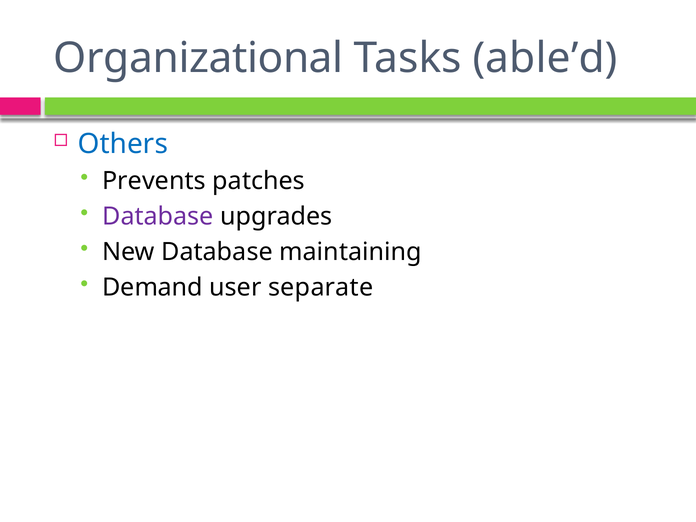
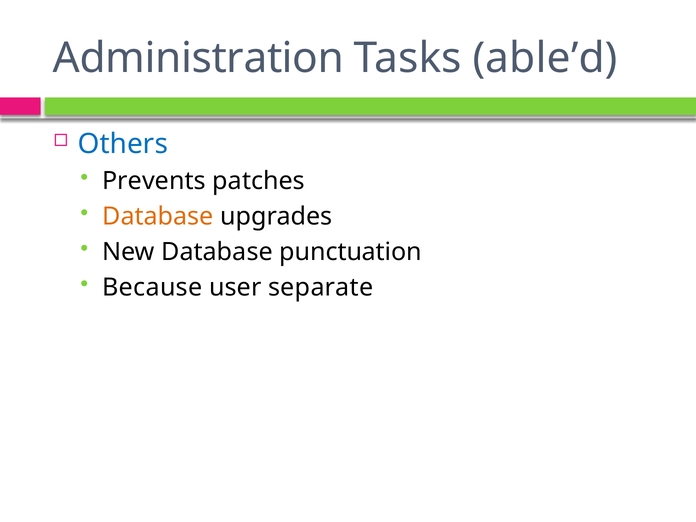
Organizational: Organizational -> Administration (198, 58)
Database colour: purple -> orange (158, 216)
maintaining: maintaining -> punctuation (351, 252)
Demand: Demand -> Because (152, 287)
